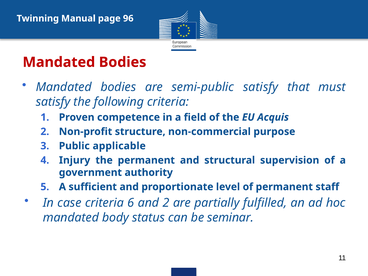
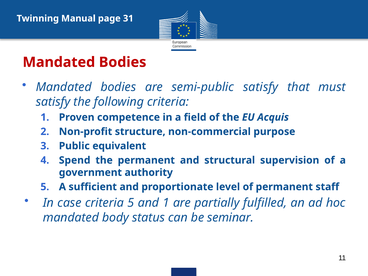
96: 96 -> 31 (128, 18)
applicable: applicable -> equivalent (119, 146)
Injury: Injury -> Spend (75, 160)
criteria 6: 6 -> 5 (131, 203)
and 2: 2 -> 1 (166, 203)
